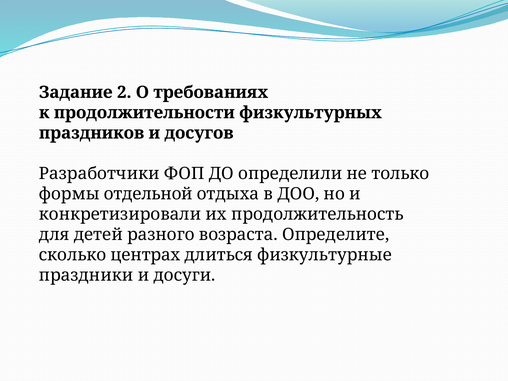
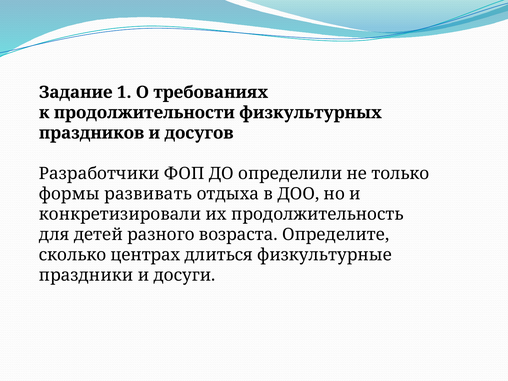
2: 2 -> 1 (124, 92)
отдельной: отдельной -> развивать (148, 194)
